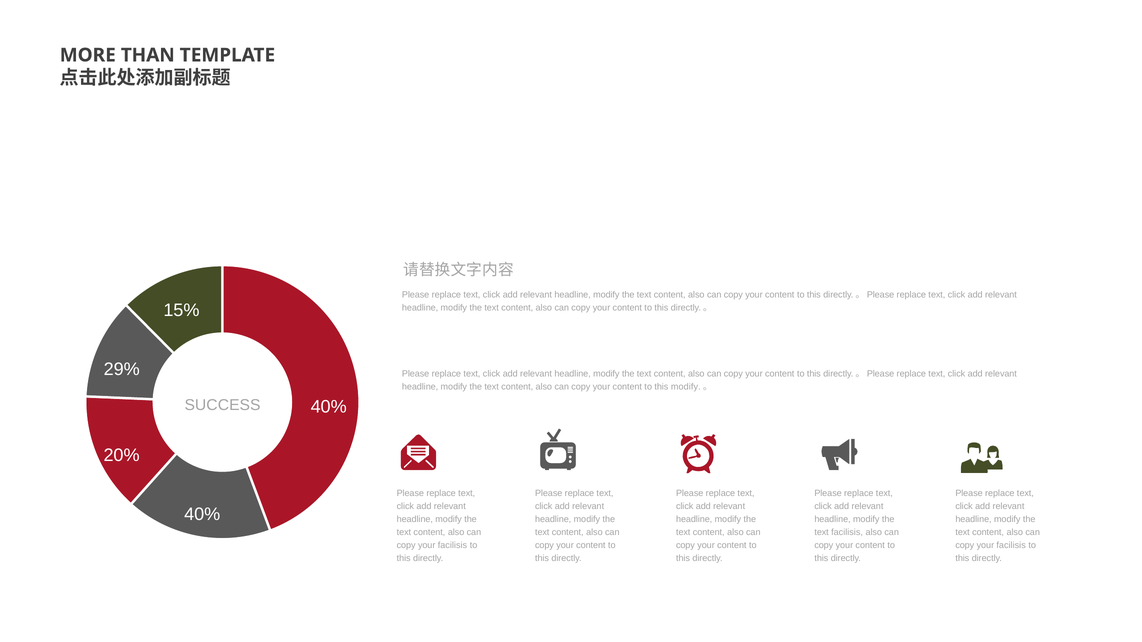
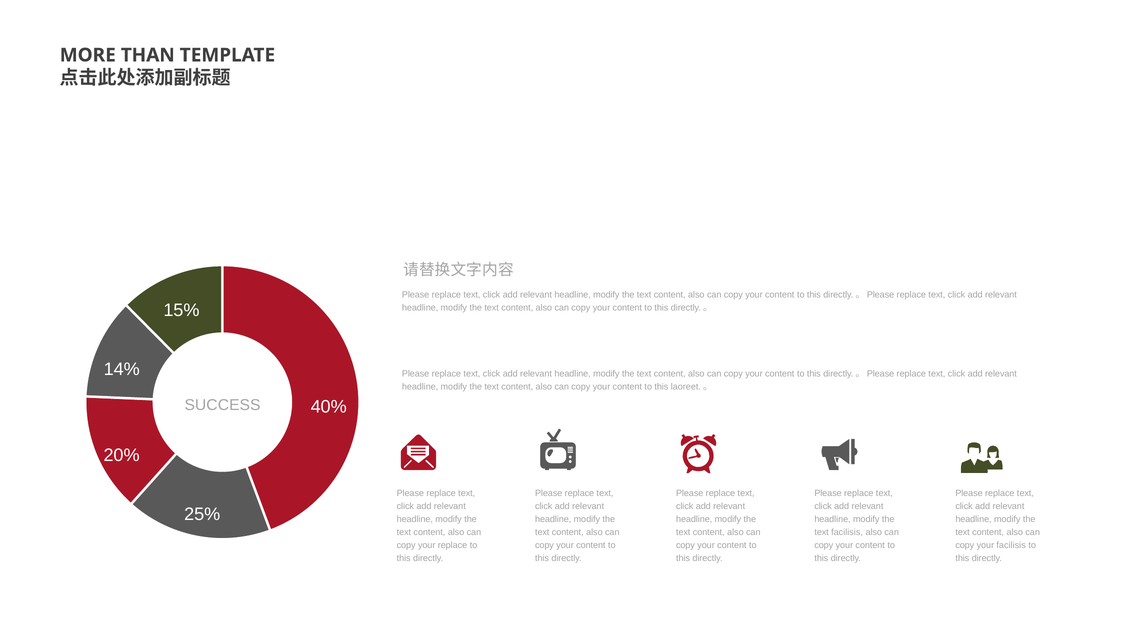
29%: 29% -> 14% (122, 370)
this modify: modify -> laoreet (686, 387)
40%: 40% -> 25% (202, 514)
facilisis: facilisis -> replace (452, 546)
